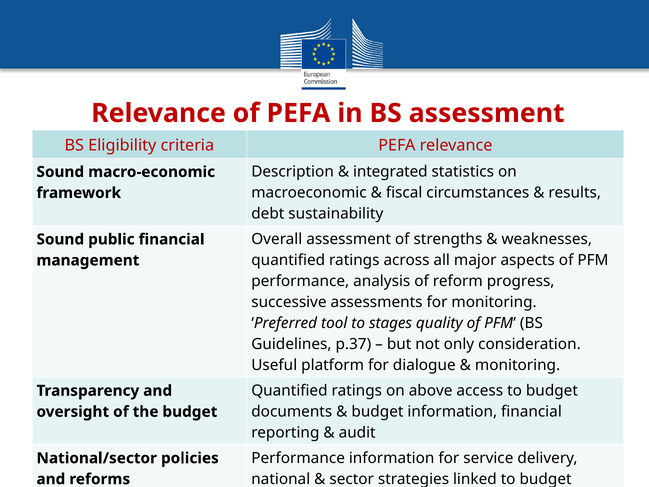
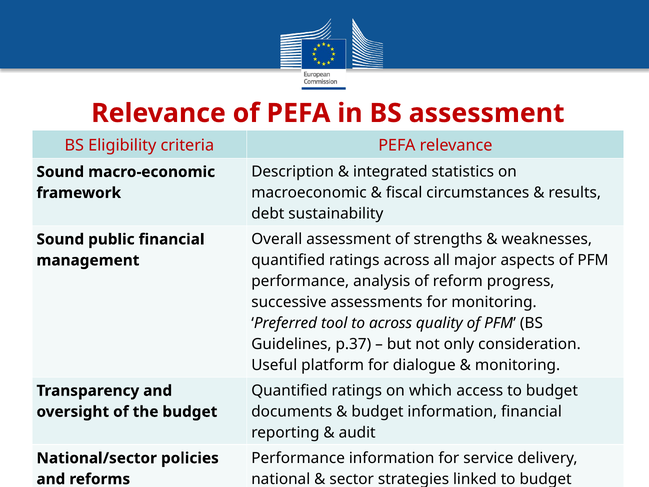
to stages: stages -> across (391, 323)
above: above -> which (431, 391)
